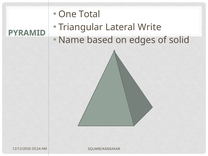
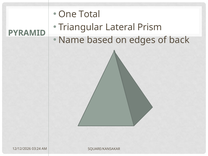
Write: Write -> Prism (150, 27)
solid: solid -> back (179, 40)
